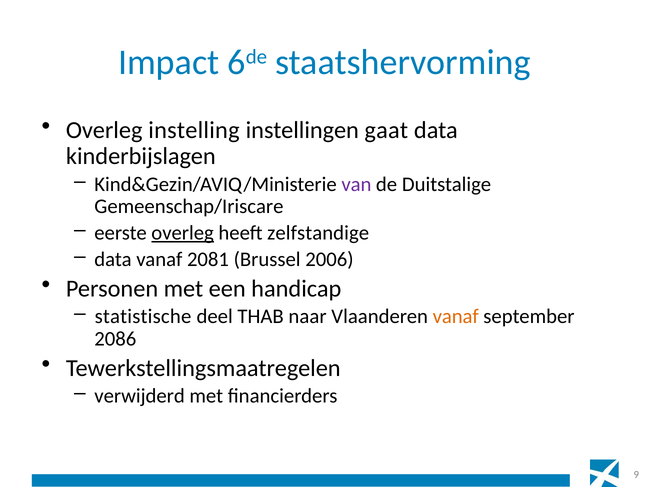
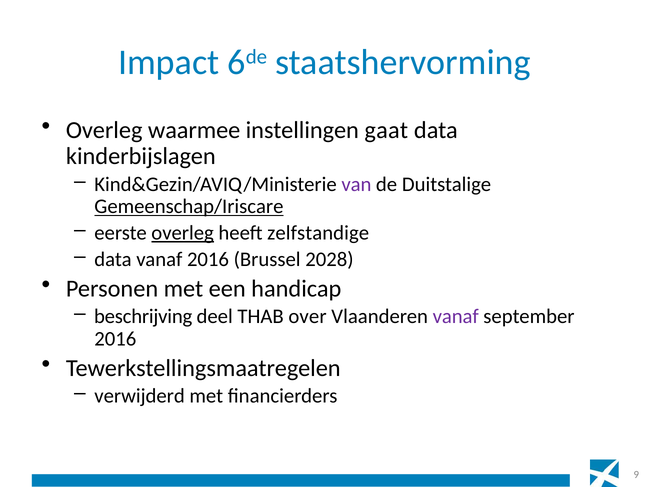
instelling: instelling -> waarmee (194, 130)
Gemeenschap/Iriscare underline: none -> present (189, 207)
vanaf 2081: 2081 -> 2016 (208, 259)
2006: 2006 -> 2028 (329, 259)
statistische: statistische -> beschrijving (143, 316)
naar: naar -> over (308, 316)
vanaf colour: orange -> purple (456, 316)
2086: 2086 -> 2016 (115, 339)
